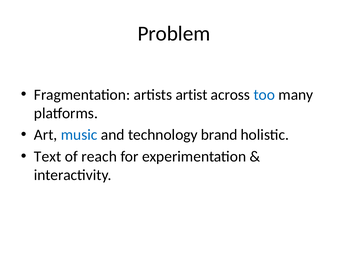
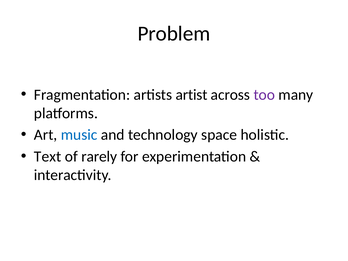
too colour: blue -> purple (264, 95)
brand: brand -> space (219, 135)
reach: reach -> rarely (99, 157)
